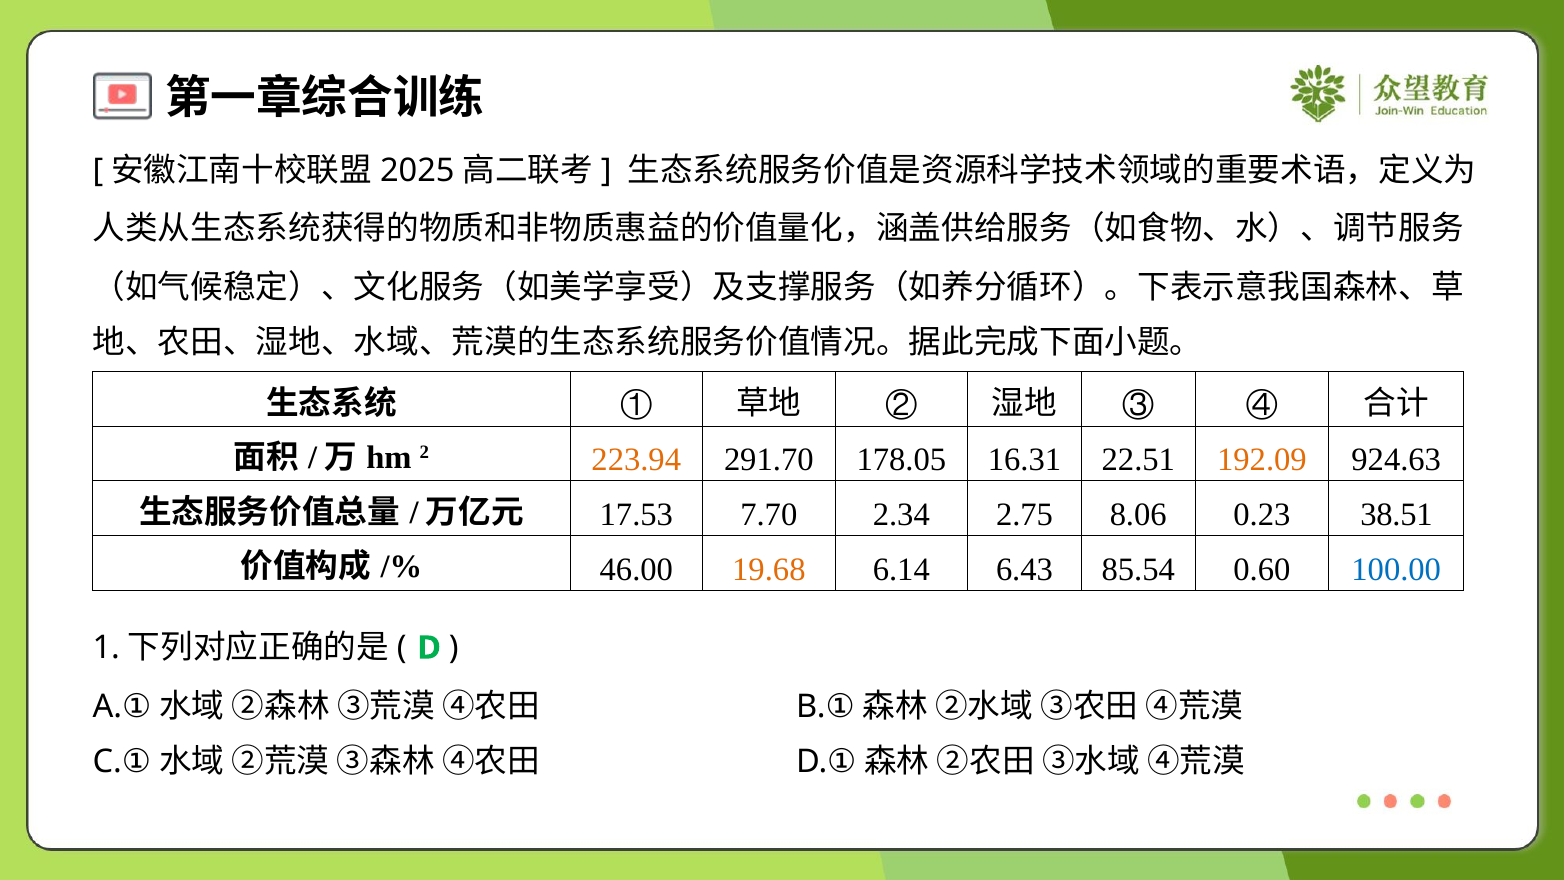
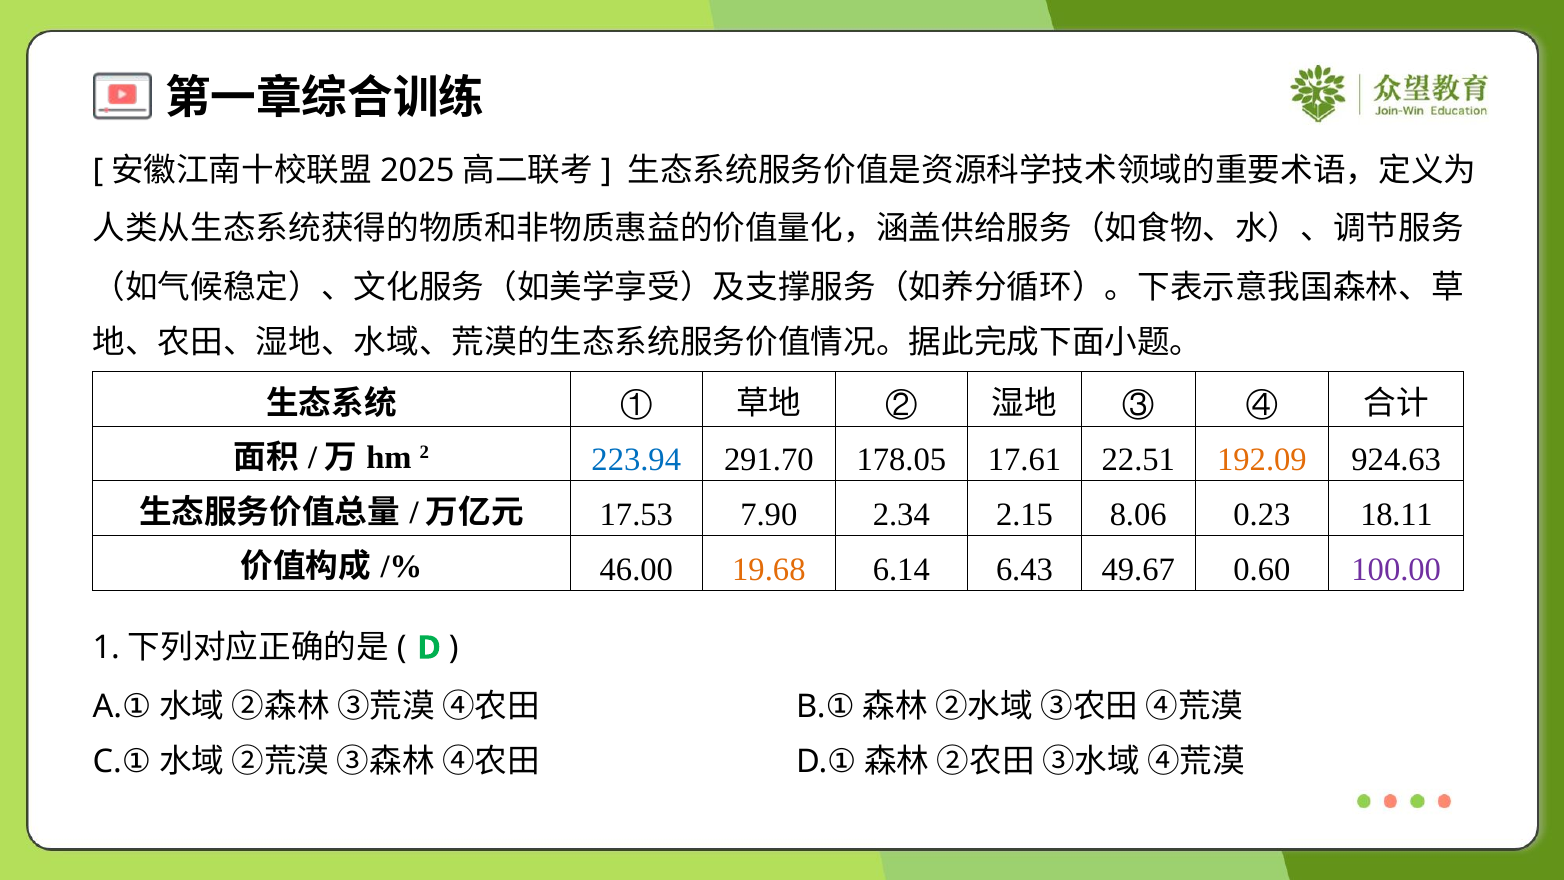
223.94 colour: orange -> blue (636, 460)
16.31: 16.31 -> 17.61 (1025, 460)
7.70: 7.70 -> 7.90 (769, 515)
2.75: 2.75 -> 2.15 (1025, 515)
38.51: 38.51 -> 18.11 (1396, 515)
85.54: 85.54 -> 49.67 (1138, 569)
100.00 colour: blue -> purple (1396, 569)
